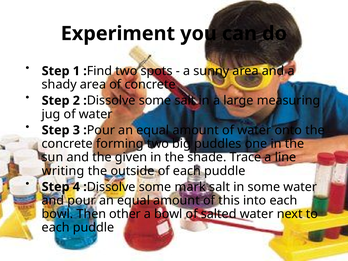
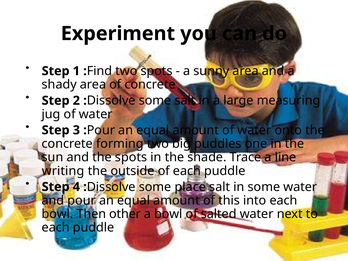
the given: given -> spots (131, 157)
mark: mark -> place (190, 187)
